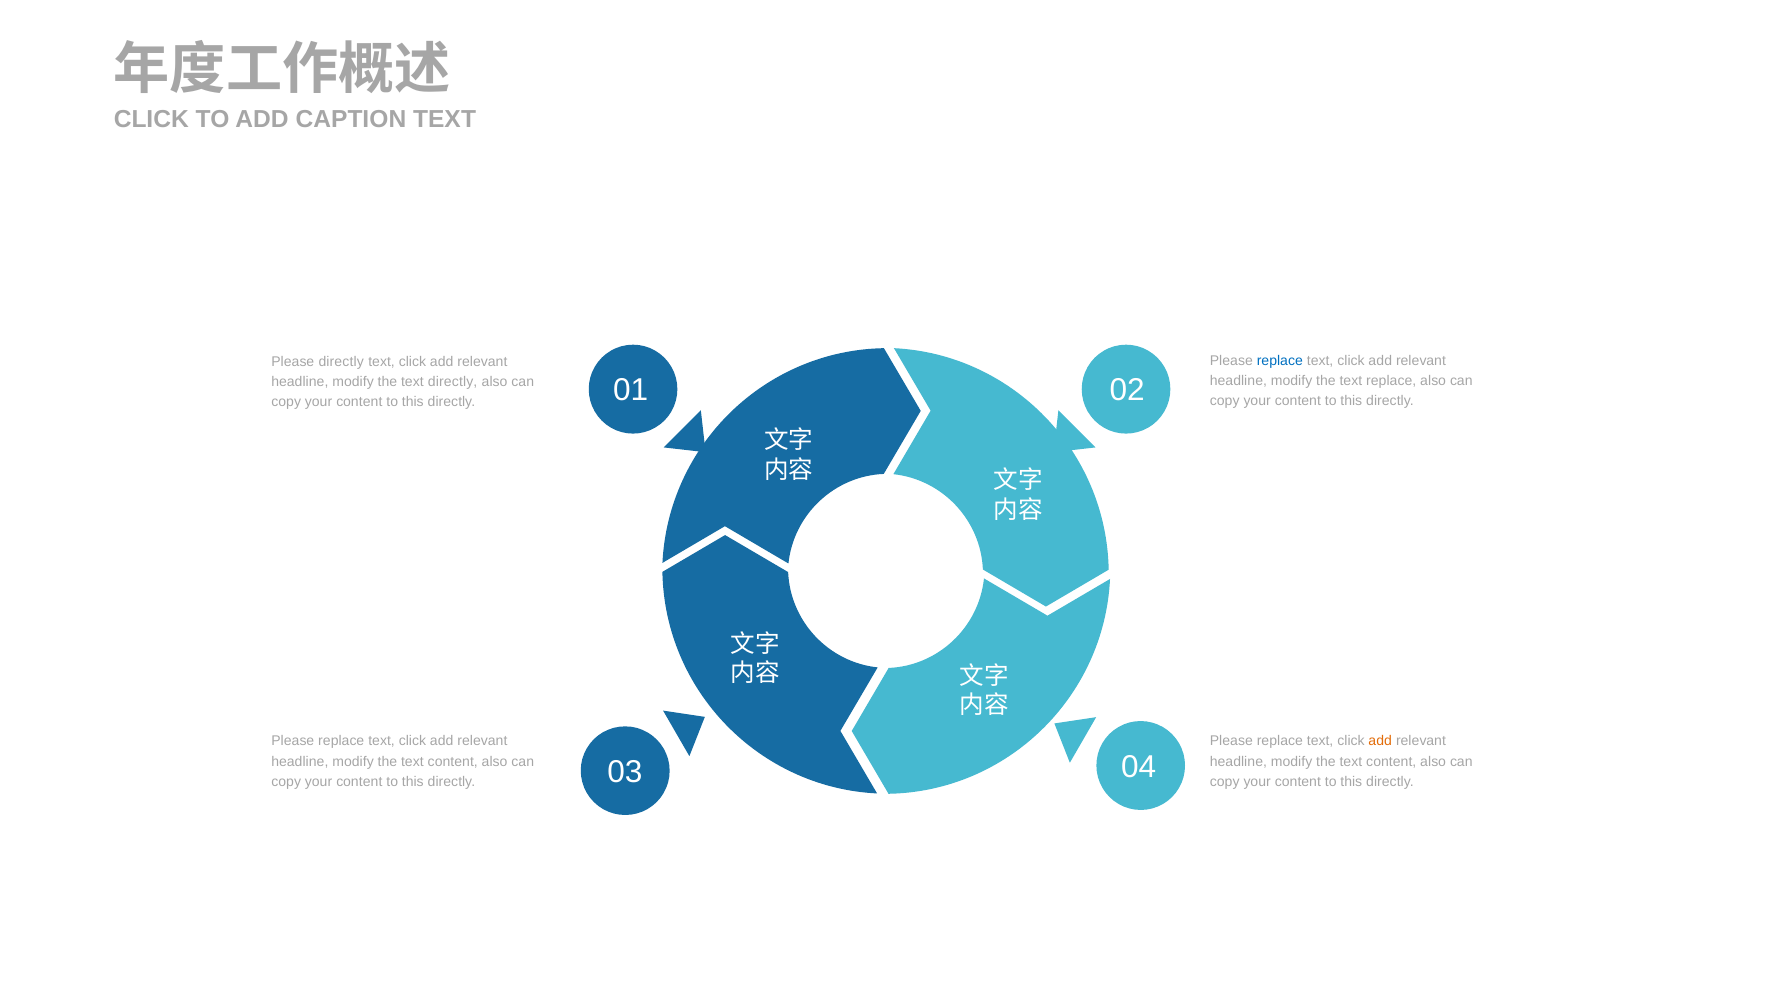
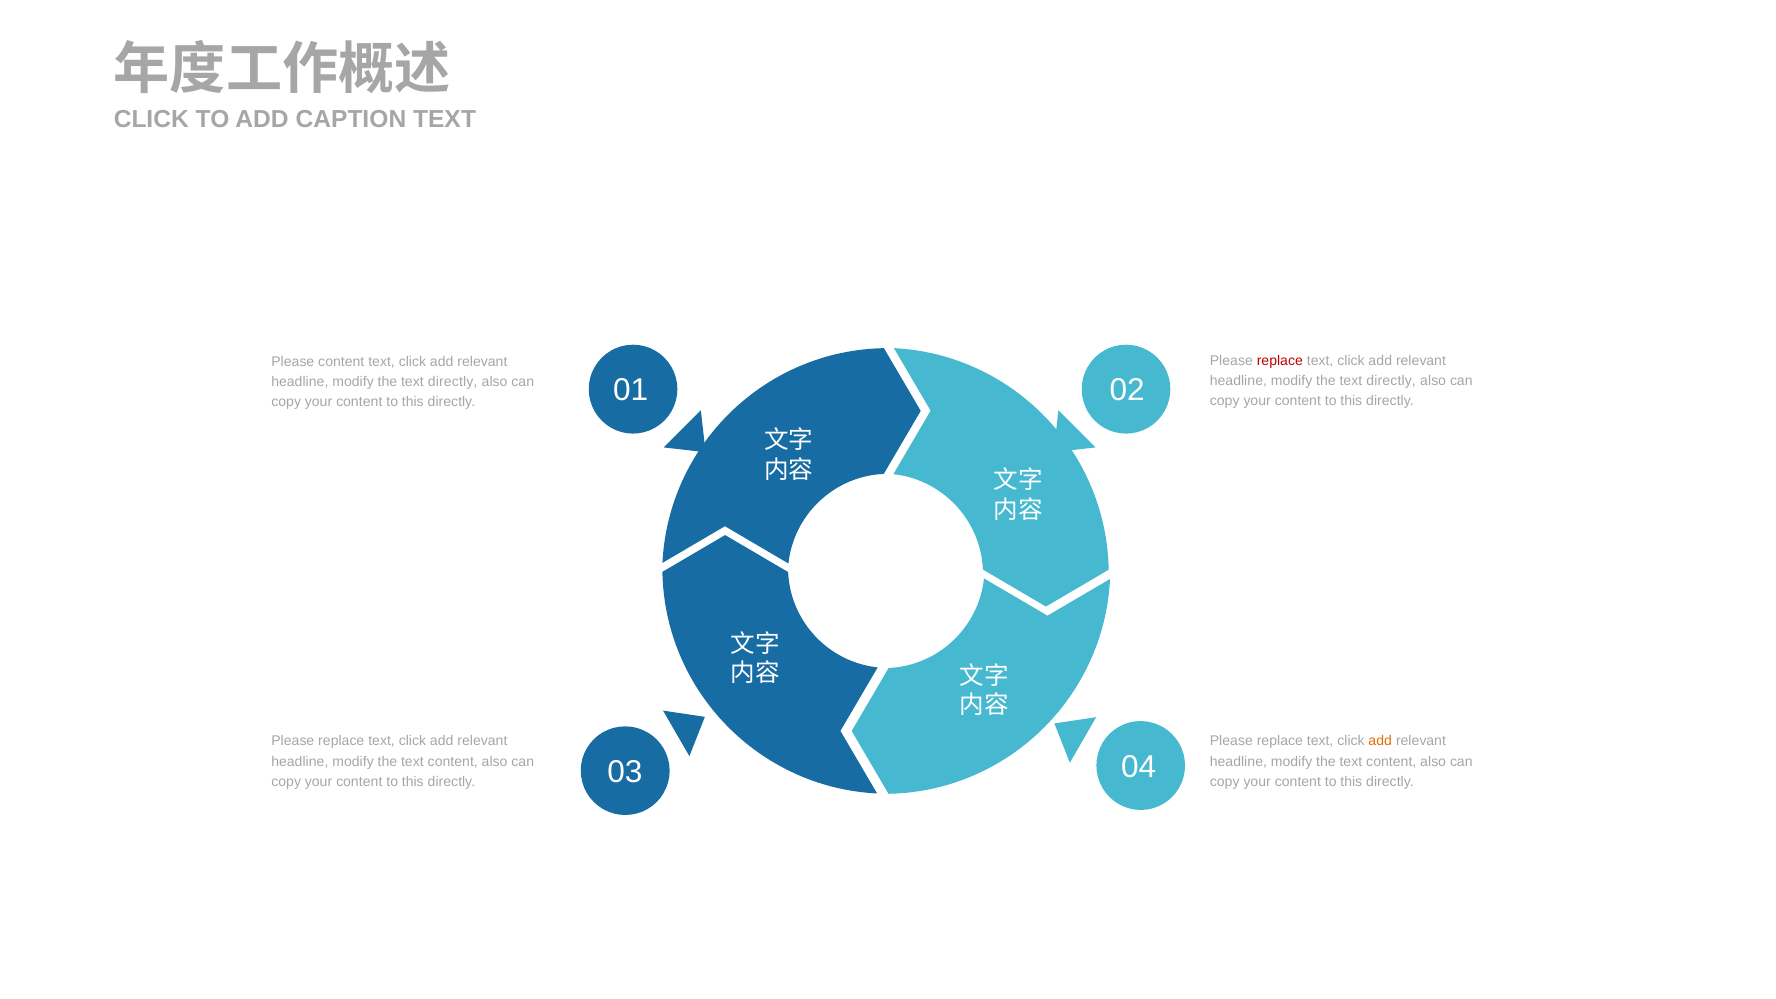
replace colour: blue -> red (1280, 361)
Please directly: directly -> content (341, 361)
replace: replace -> directly (1391, 381)
